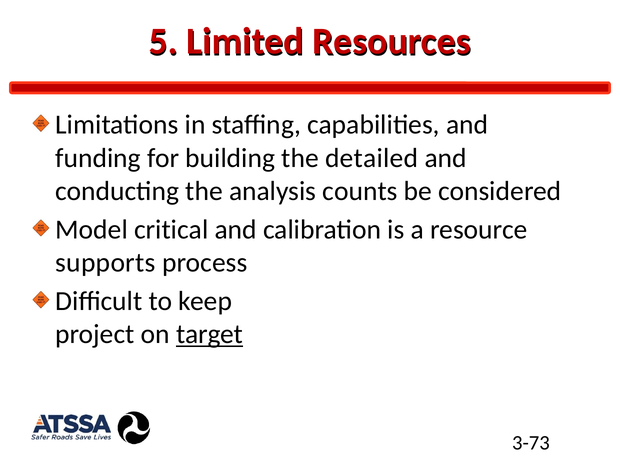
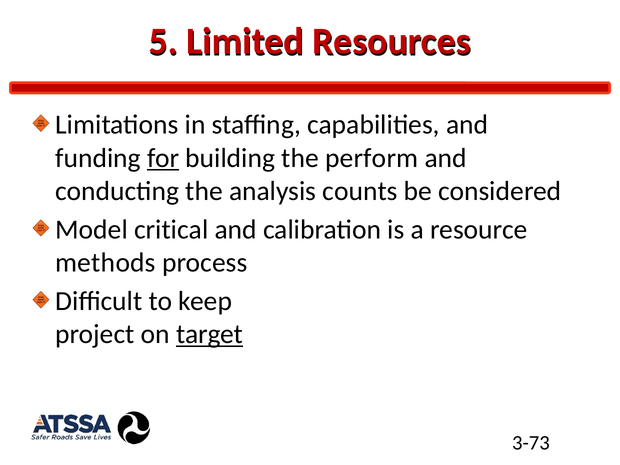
for underline: none -> present (163, 158)
detailed: detailed -> perform (372, 158)
supports: supports -> methods (106, 263)
